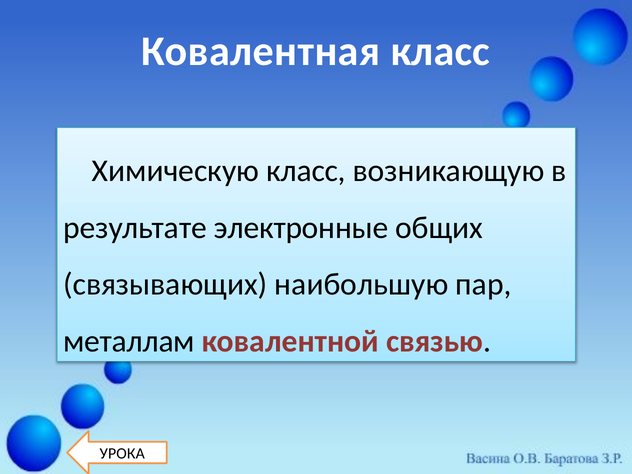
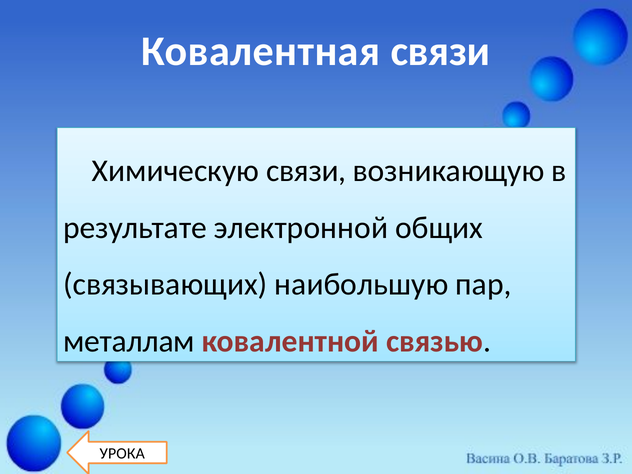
Ковалентная класс: класс -> связи (440, 51)
Химическую класс: класс -> связи (306, 171)
электронные: электронные -> электронной (301, 228)
